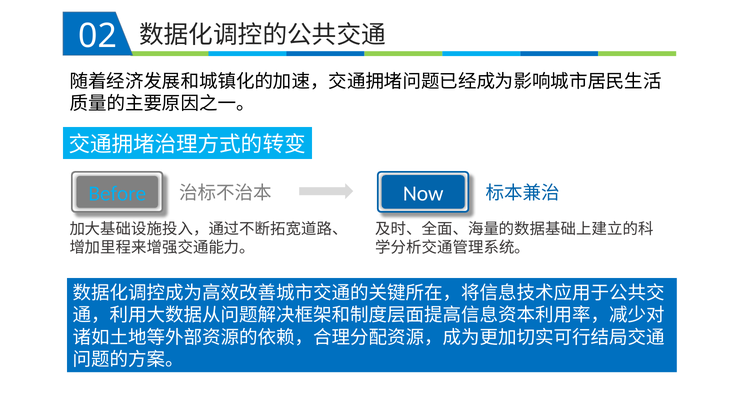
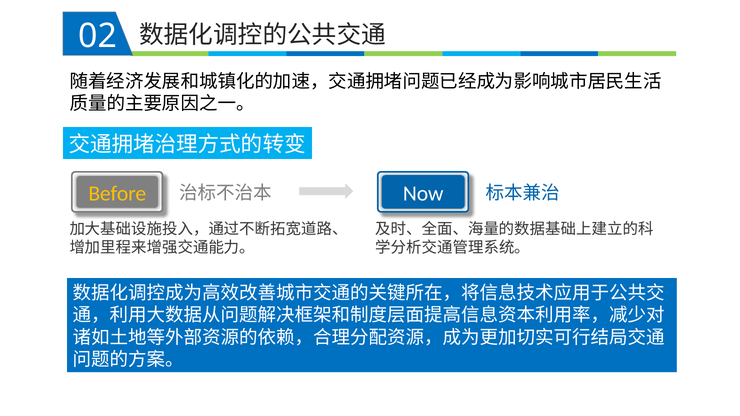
Before colour: light blue -> yellow (117, 194)
